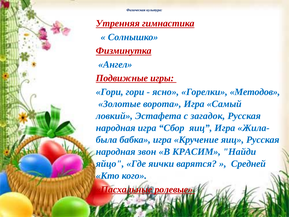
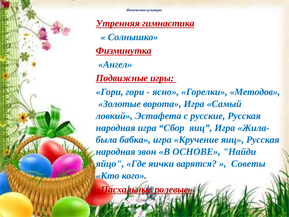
загадок: загадок -> русские (208, 116)
КРАСИМ: КРАСИМ -> ОСНОВЕ (196, 152)
Средней: Средней -> Советы (248, 164)
